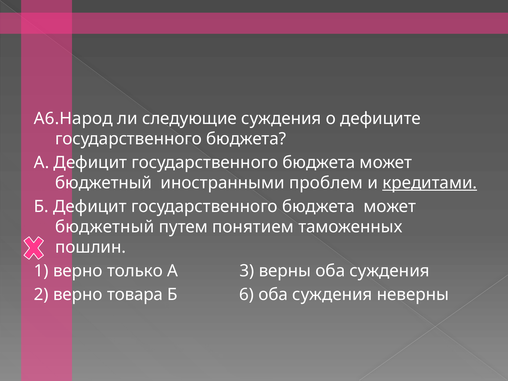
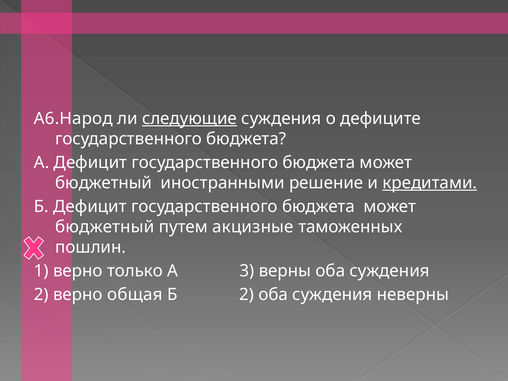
следующие underline: none -> present (189, 118)
проблем: проблем -> решение (326, 183)
понятием: понятием -> акцизные (253, 227)
товара: товара -> общая (135, 295)
Б 6: 6 -> 2 (247, 295)
